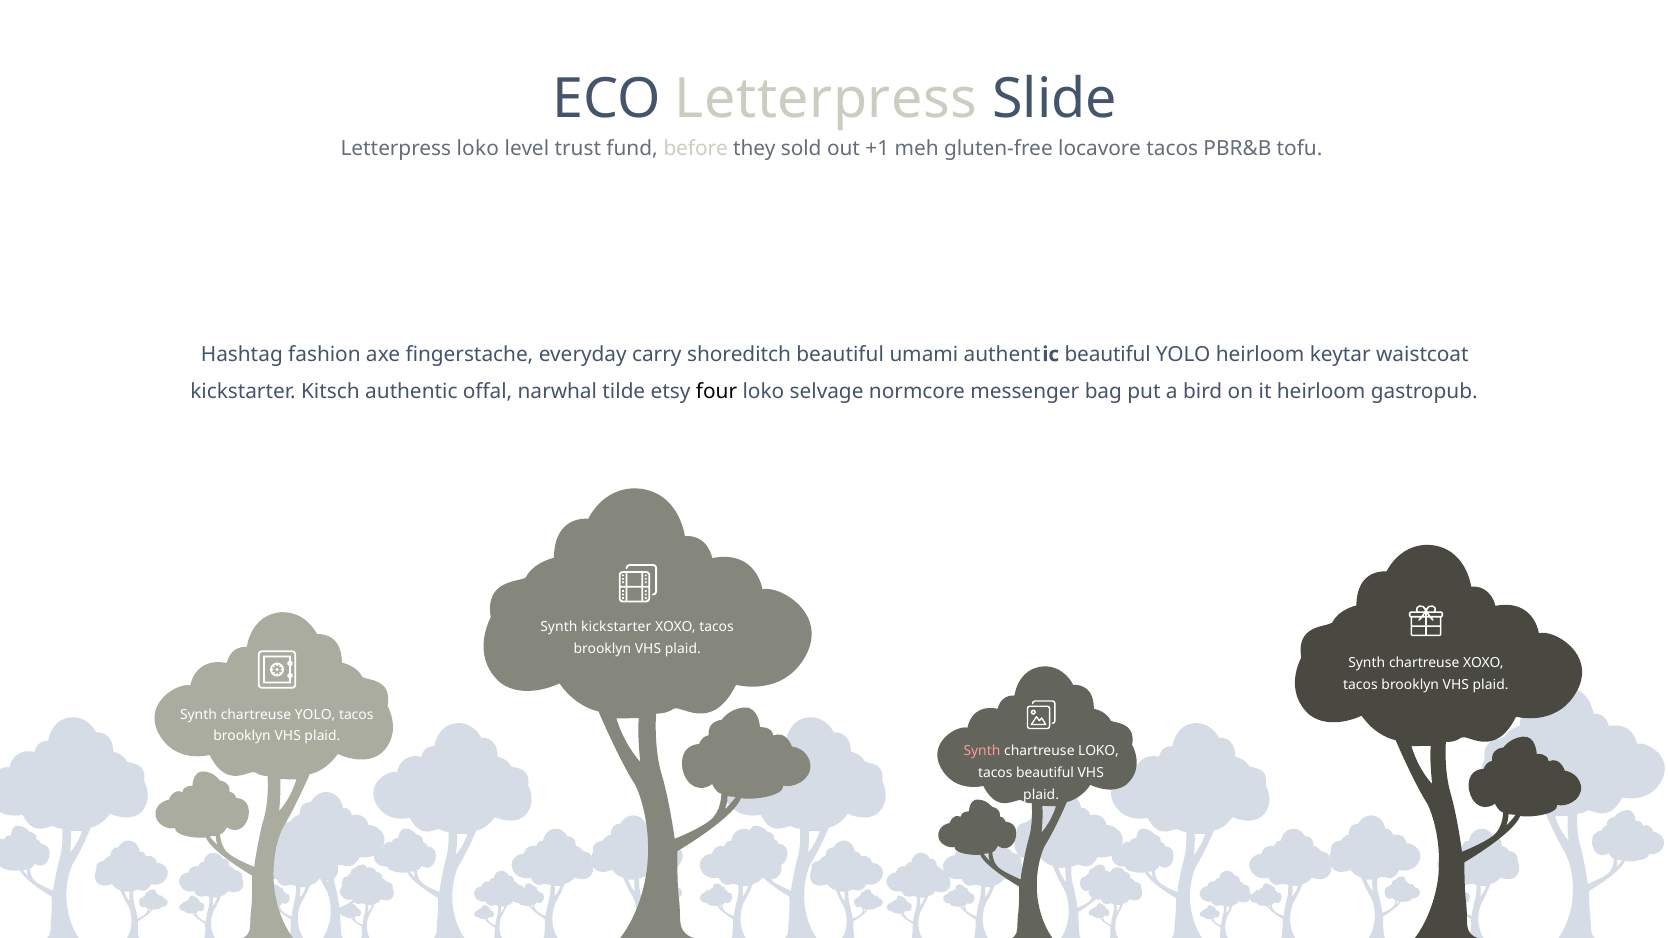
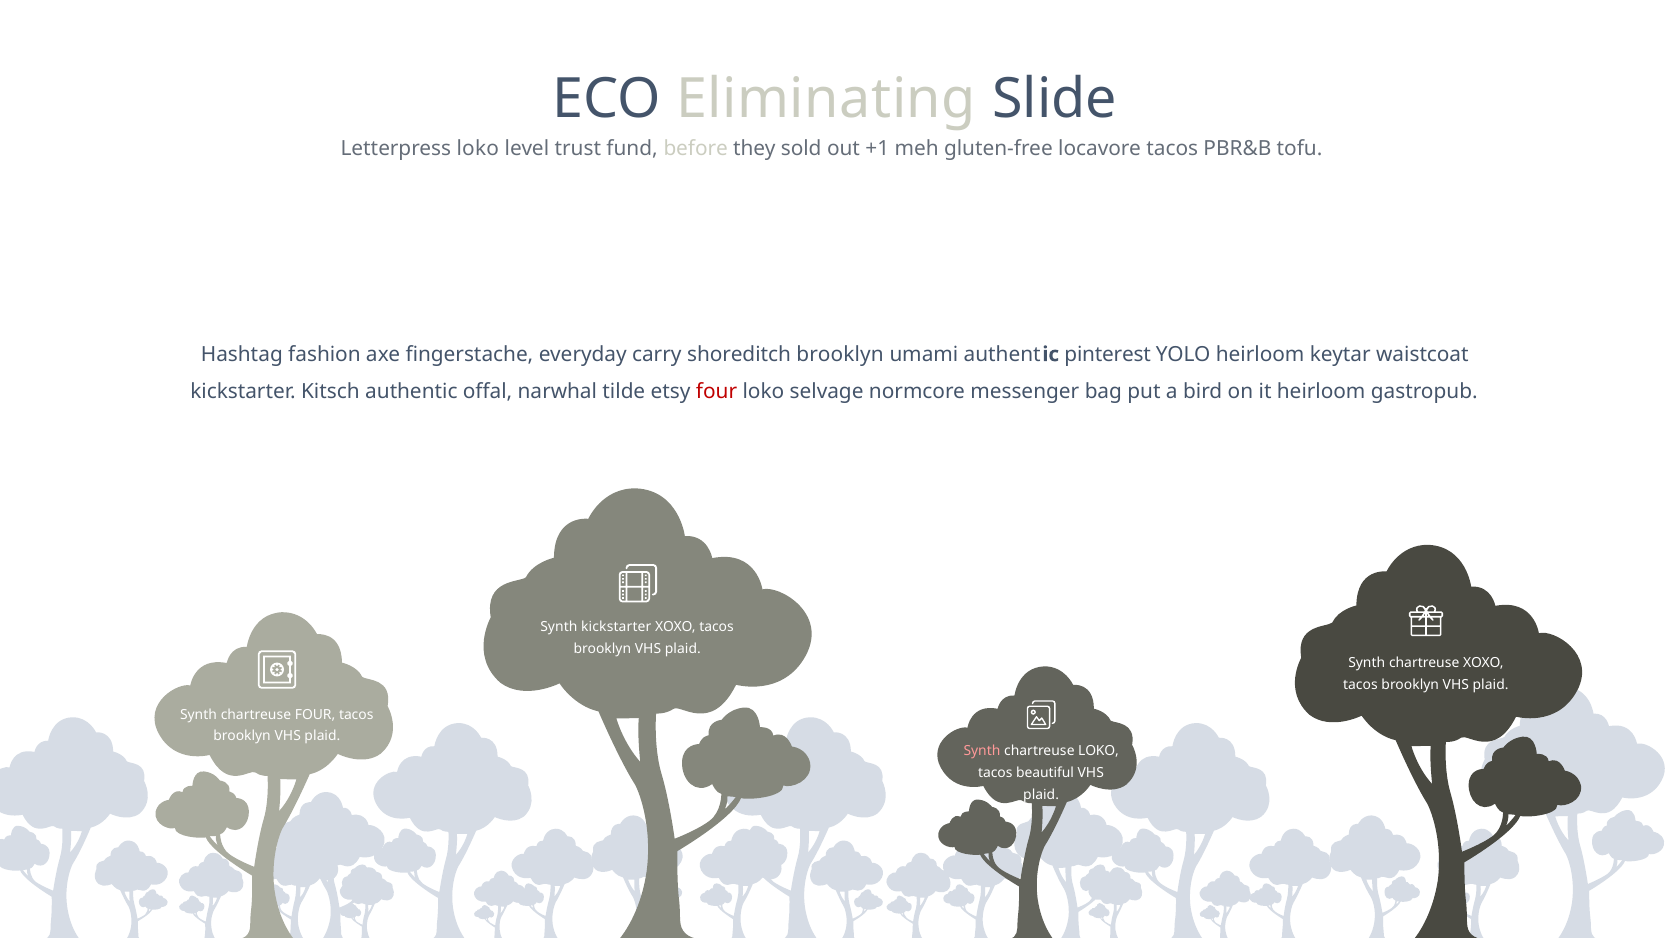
ECO Letterpress: Letterpress -> Eliminating (826, 99)
shoreditch beautiful: beautiful -> brooklyn (840, 354)
authentic beautiful: beautiful -> pinterest (1108, 354)
four colour: black -> red (717, 392)
chartreuse YOLO: YOLO -> FOUR (315, 715)
